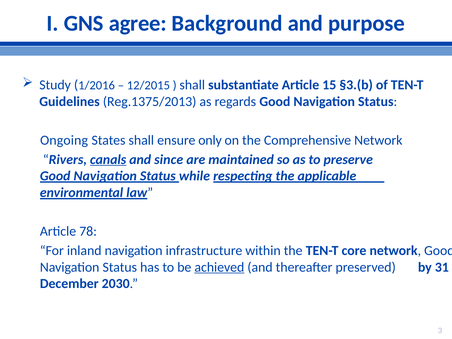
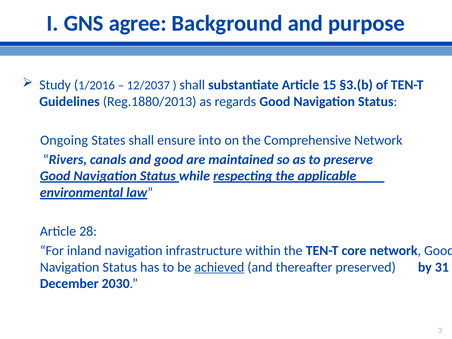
12/2015: 12/2015 -> 12/2037 (148, 85)
Reg.1375/2013: Reg.1375/2013 -> Reg.1880/2013 (150, 101)
only: only -> into (210, 140)
canals underline: present -> none (108, 159)
and since: since -> good (169, 159)
78: 78 -> 28 (88, 231)
